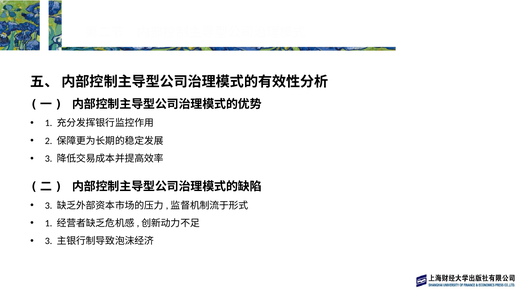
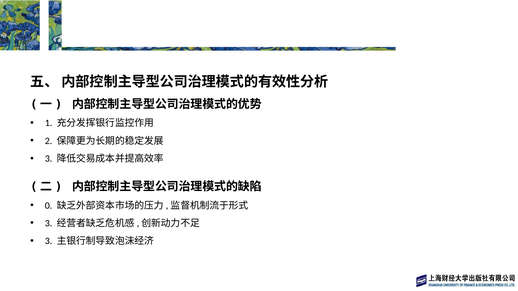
3: 3 -> 0 (49, 206)
1: 1 -> 3 (49, 224)
